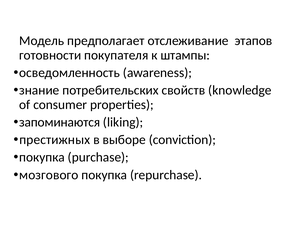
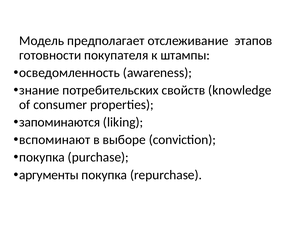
престижных: престижных -> вспоминают (55, 140)
мозгового: мозгового -> аргументы (49, 175)
